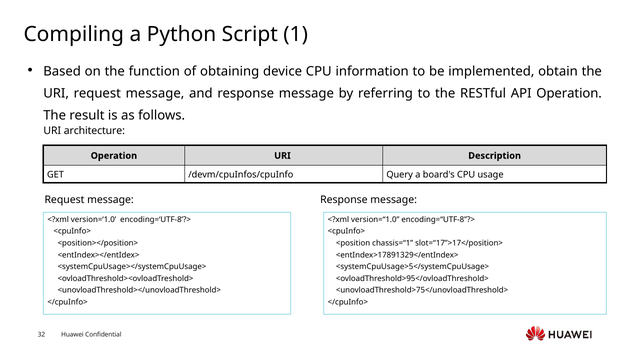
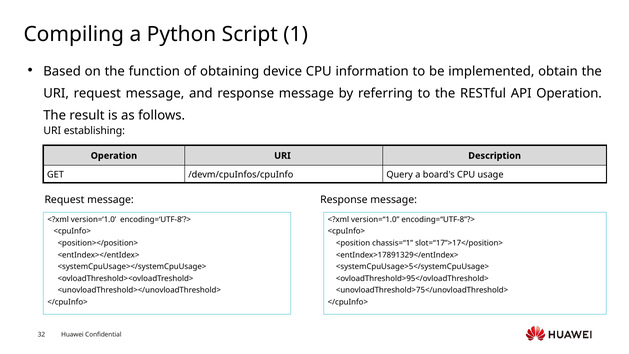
architecture: architecture -> establishing (94, 131)
